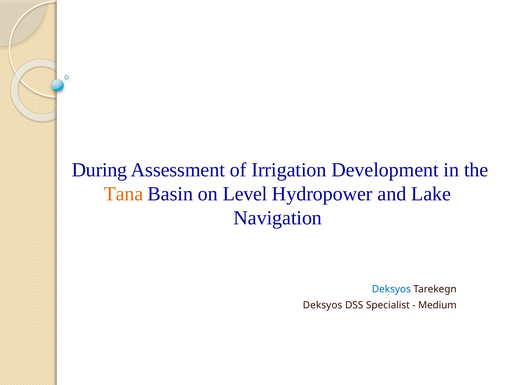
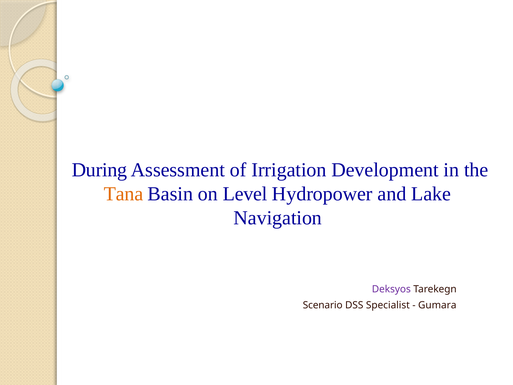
Deksyos colour: blue -> purple (391, 289)
Deksyos: Deksyos -> Scenario (323, 305)
Medium: Medium -> Gumara (437, 305)
